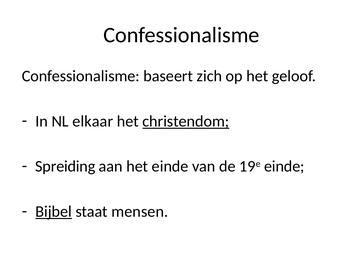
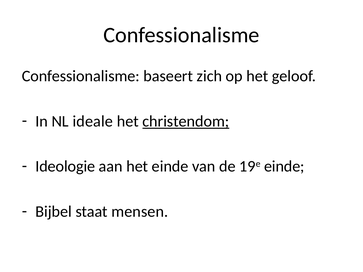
elkaar: elkaar -> ideale (93, 121)
Spreiding: Spreiding -> Ideologie (65, 167)
Bijbel underline: present -> none (54, 212)
